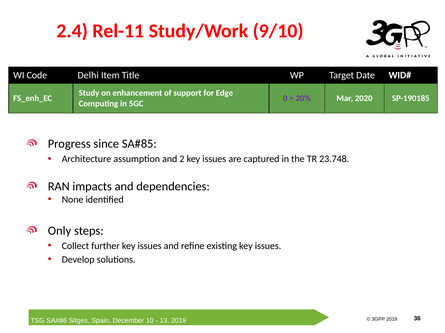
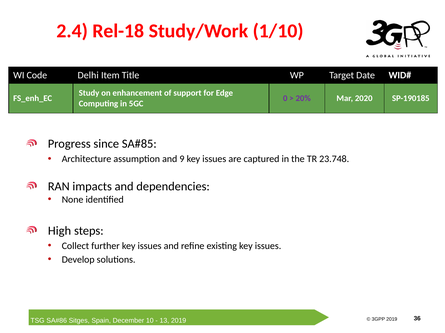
Rel-11: Rel-11 -> Rel-18 (118, 31)
9/10: 9/10 -> 1/10 (278, 31)
2: 2 -> 9 (182, 159)
Only: Only -> High (60, 231)
